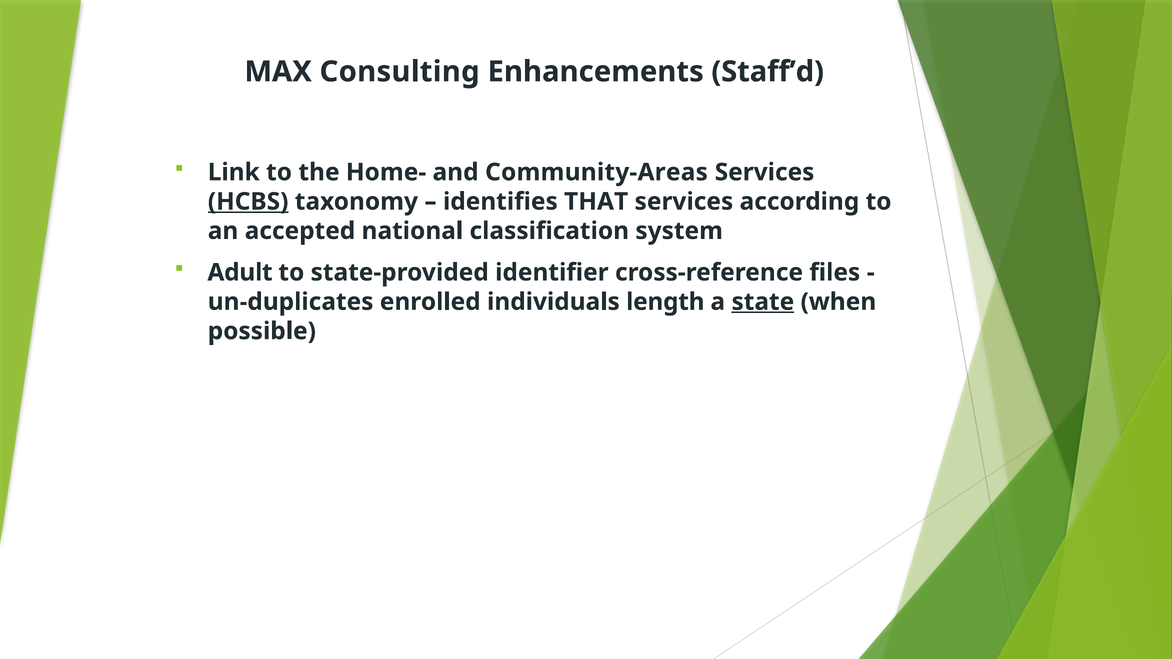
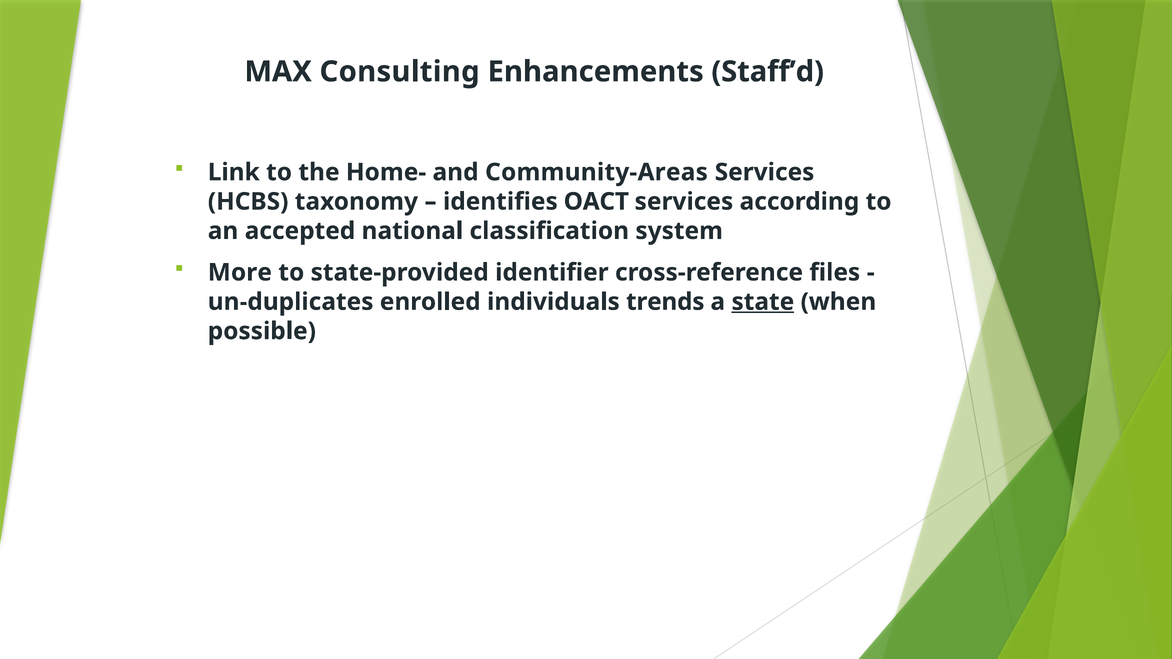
HCBS underline: present -> none (248, 202)
THAT: THAT -> OACT (596, 202)
Adult: Adult -> More (240, 273)
length: length -> trends (665, 302)
